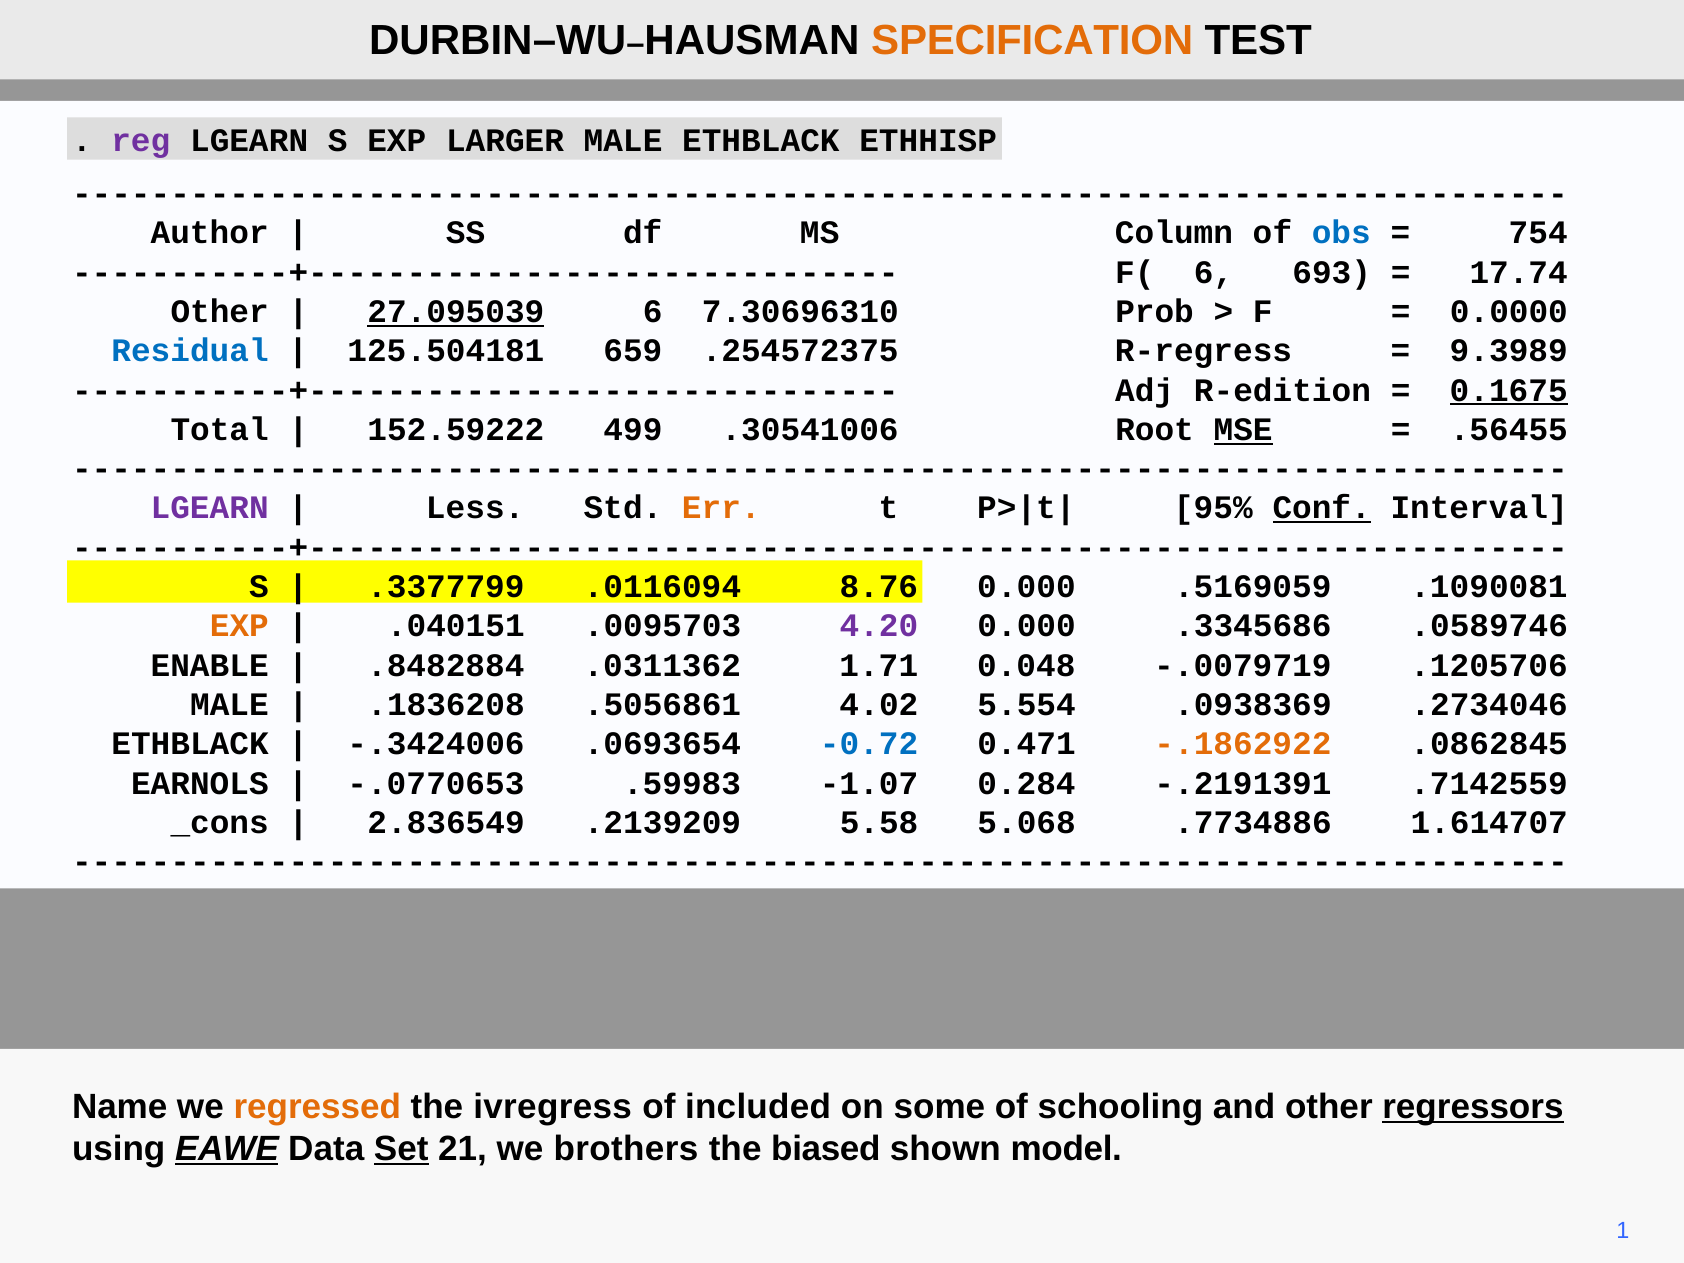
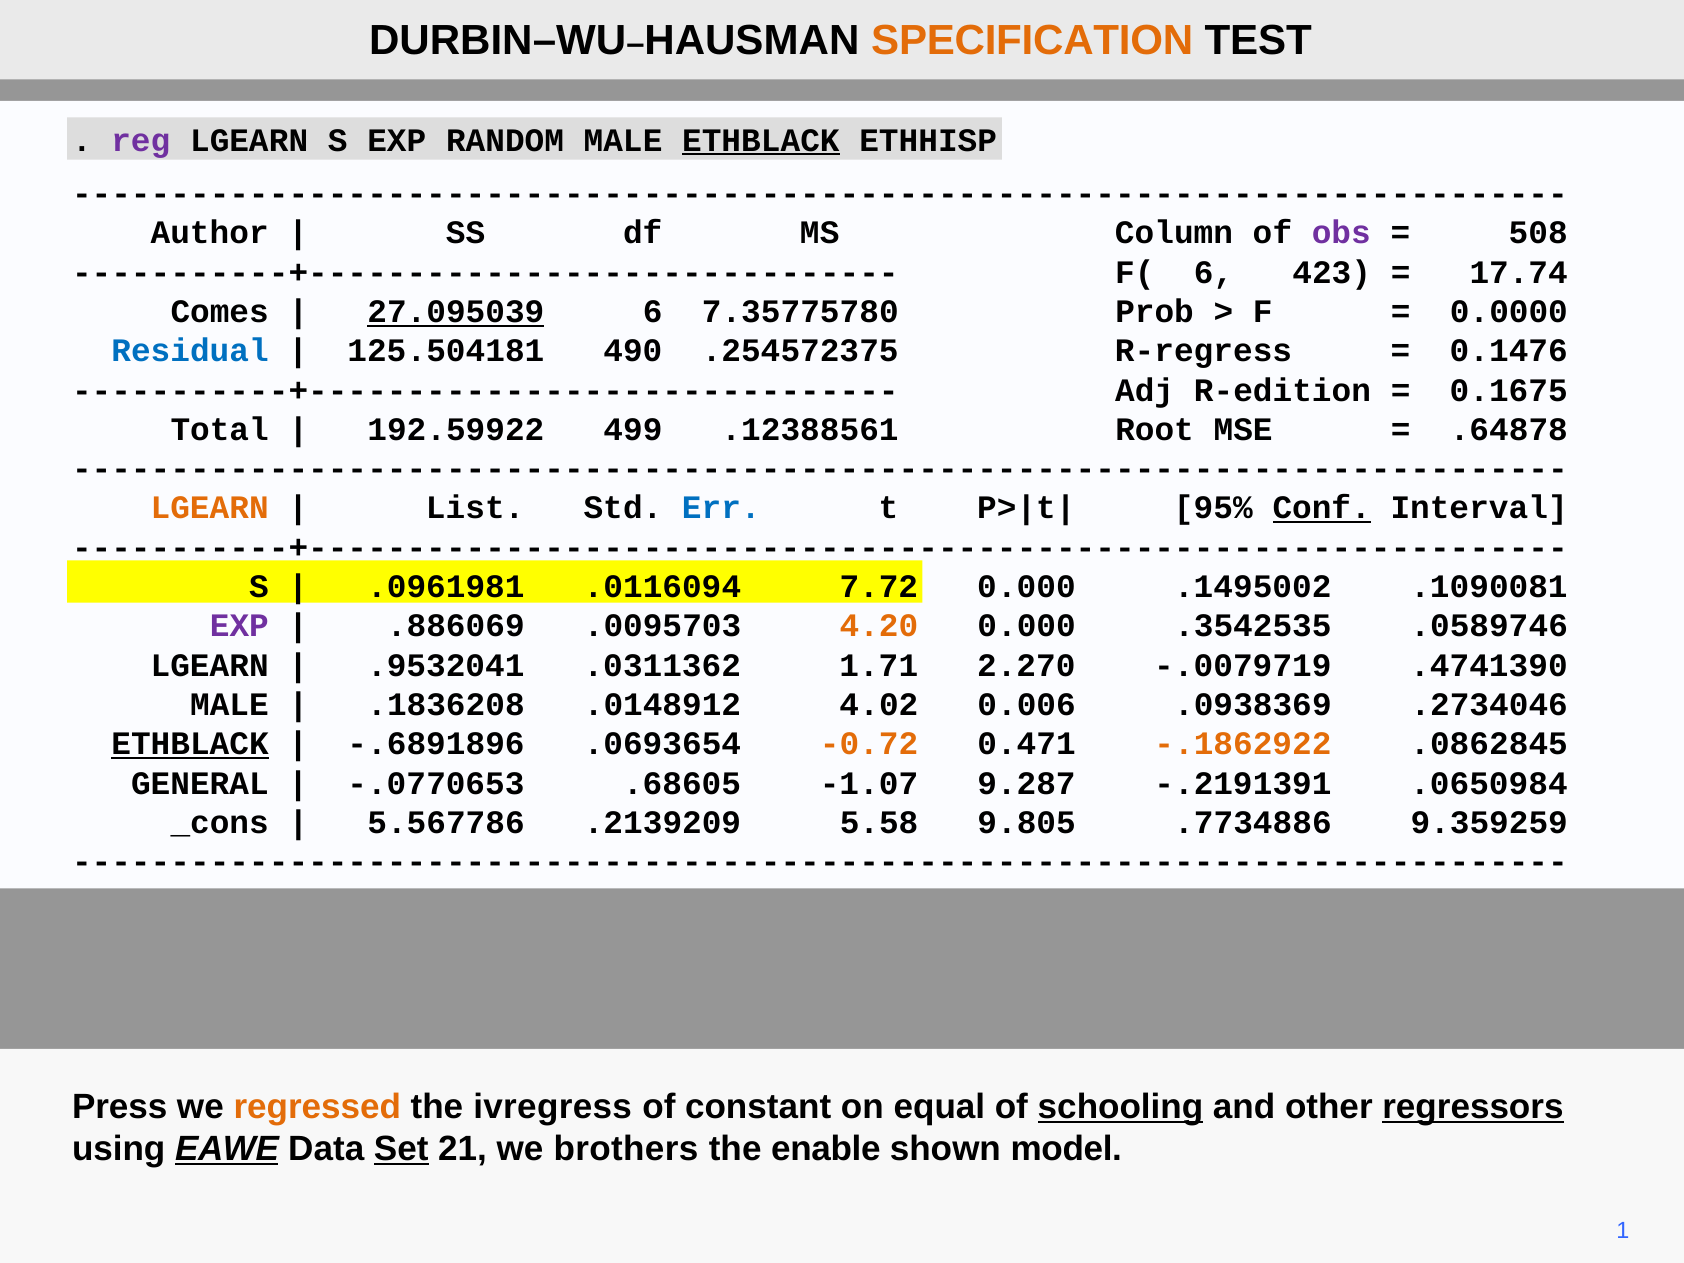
LARGER: LARGER -> RANDOM (505, 140)
ETHBLACK underline: none -> present (761, 140)
obs colour: blue -> purple (1341, 233)
754: 754 -> 508 (1538, 233)
693: 693 -> 423 (1332, 272)
Other: Other -> Comes (220, 312)
7.30696310: 7.30696310 -> 7.35775780 (800, 312)
659: 659 -> 490 (633, 351)
9.3989: 9.3989 -> 0.1476 (1509, 351)
0.1675 underline: present -> none (1509, 390)
152.59222: 152.59222 -> 192.59922 (456, 430)
.30541006: .30541006 -> .12388561 (810, 430)
MSE underline: present -> none (1243, 430)
.56455: .56455 -> .64878 (1509, 430)
LGEARN colour: purple -> orange (210, 508)
Less: Less -> List (475, 508)
Err colour: orange -> blue (721, 508)
.3377799: .3377799 -> .0961981 (446, 587)
8.76: 8.76 -> 7.72 (879, 587)
.5169059: .5169059 -> .1495002 (1253, 587)
EXP colour: orange -> purple (239, 626)
.040151: .040151 -> .886069 (456, 626)
4.20 colour: purple -> orange (879, 626)
.3345686: .3345686 -> .3542535 (1253, 626)
ENABLE: ENABLE -> LGEARN (210, 665)
.8482884: .8482884 -> .9532041 (446, 665)
0.048: 0.048 -> 2.270 (1026, 665)
.1205706: .1205706 -> .4741390 (1489, 665)
.5056861: .5056861 -> .0148912 (662, 705)
5.554: 5.554 -> 0.006 (1027, 705)
ETHBLACK underline: none -> present (190, 744)
-.3424006: -.3424006 -> -.6891896 (436, 744)
-0.72 colour: blue -> orange (869, 744)
EARNOLS: EARNOLS -> GENERAL (200, 783)
.59983: .59983 -> .68605 (682, 783)
0.284: 0.284 -> 9.287 (1026, 783)
.7142559: .7142559 -> .0650984 (1489, 783)
2.836549: 2.836549 -> 5.567786 (446, 823)
5.068: 5.068 -> 9.805 (1027, 823)
1.614707: 1.614707 -> 9.359259 (1489, 823)
Name: Name -> Press (120, 1106)
included: included -> constant (758, 1106)
some: some -> equal (939, 1106)
schooling underline: none -> present (1120, 1106)
biased: biased -> enable (826, 1149)
